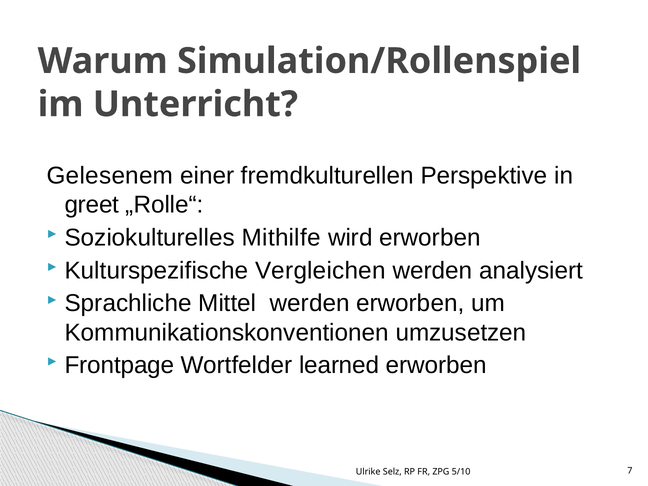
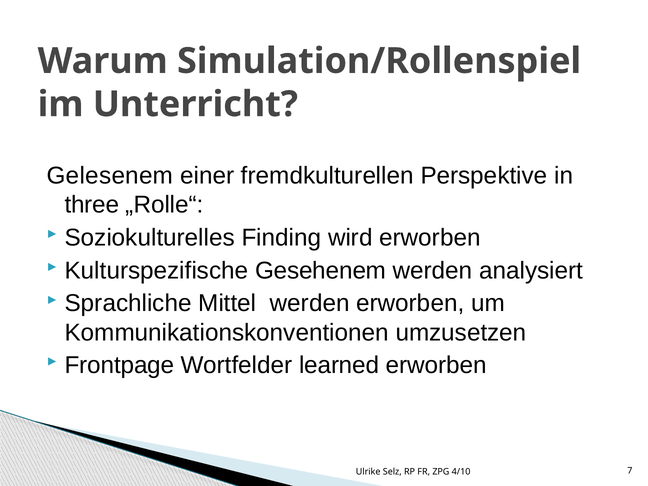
greet: greet -> three (92, 205)
Mithilfe: Mithilfe -> Finding (281, 238)
Vergleichen: Vergleichen -> Gesehenem (321, 271)
5/10: 5/10 -> 4/10 (461, 472)
